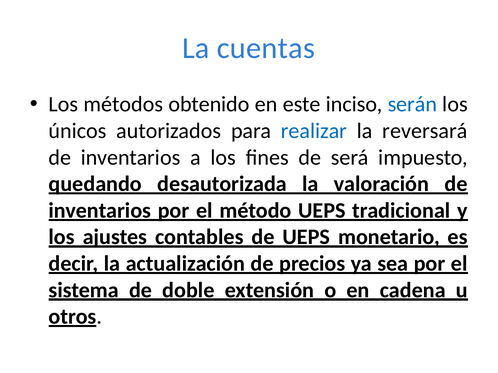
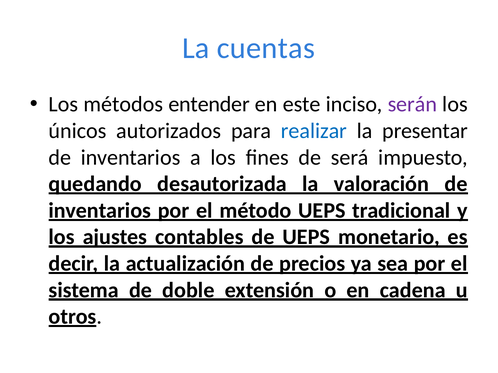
obtenido: obtenido -> entender (209, 104)
serán colour: blue -> purple (412, 104)
reversará: reversará -> presentar (425, 131)
